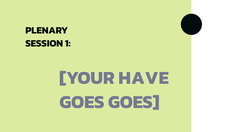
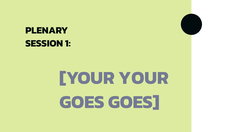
YOUR HAVE: HAVE -> YOUR (144, 78)
